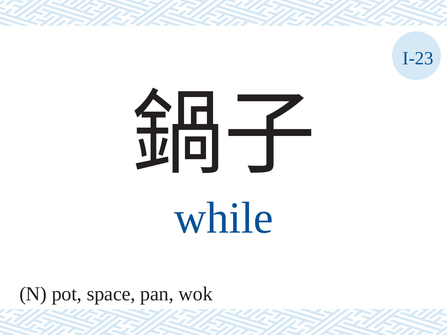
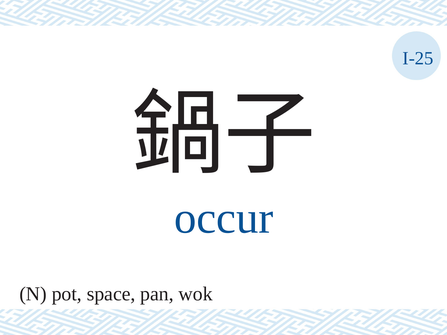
I-23: I-23 -> I-25 (418, 59)
while: while -> occur (224, 218)
